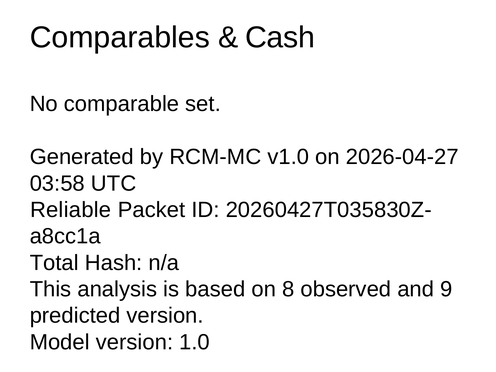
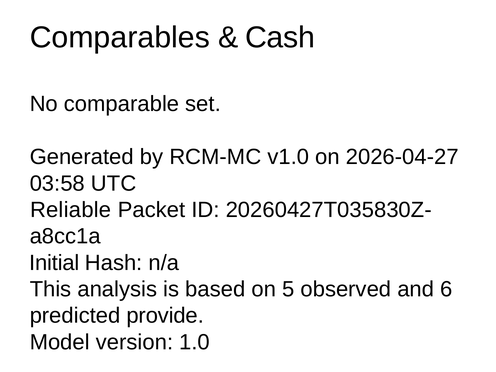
Total: Total -> Initial (54, 263)
8: 8 -> 5 (288, 289)
9: 9 -> 6 (446, 289)
predicted version: version -> provide (165, 316)
